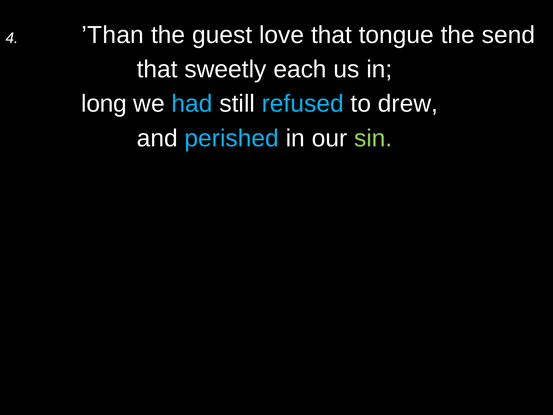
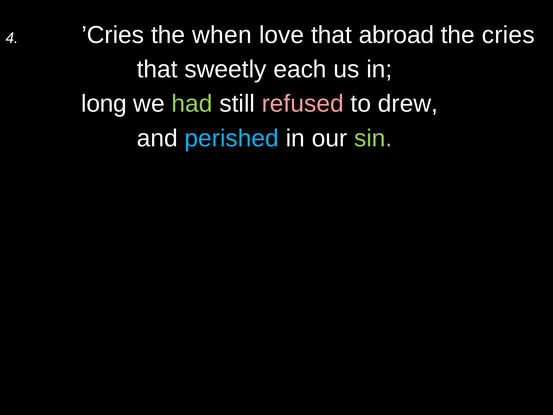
’Than: ’Than -> ’Cries (113, 35)
guest: guest -> when (222, 35)
tongue: tongue -> abroad (397, 35)
send: send -> cries (508, 35)
had colour: light blue -> light green (192, 104)
refused colour: light blue -> pink (303, 104)
